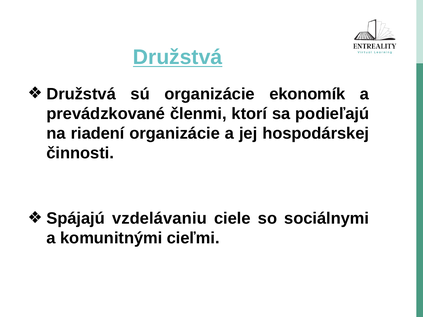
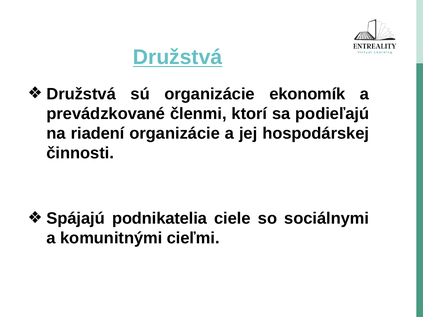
vzdelávaniu: vzdelávaniu -> podnikatelia (160, 219)
